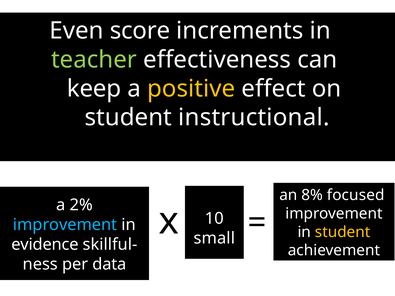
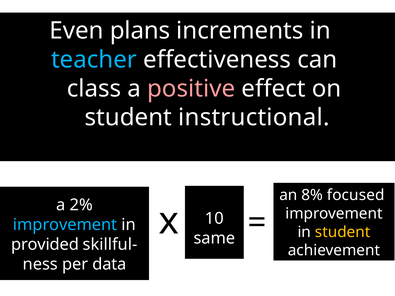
score: score -> plans (140, 31)
teacher colour: light green -> light blue (94, 60)
keep: keep -> class (94, 89)
positive colour: yellow -> pink (191, 89)
small: small -> same (214, 238)
evidence: evidence -> provided (45, 245)
